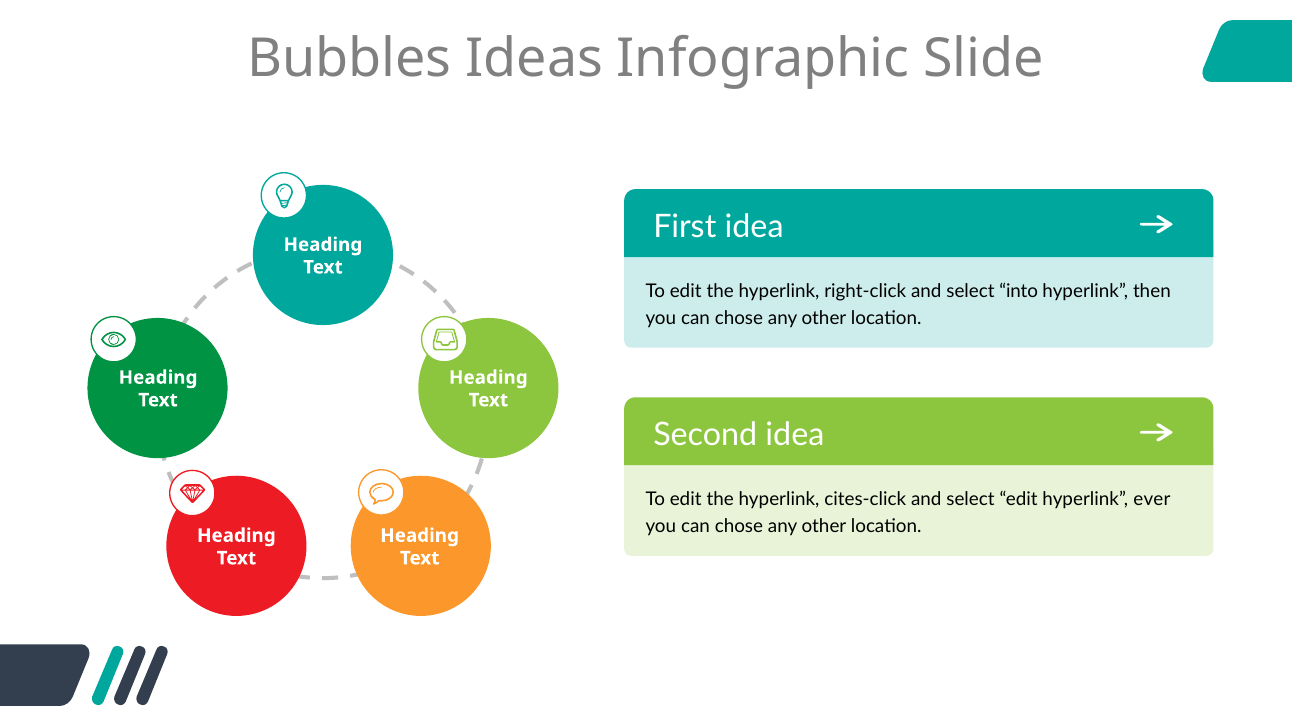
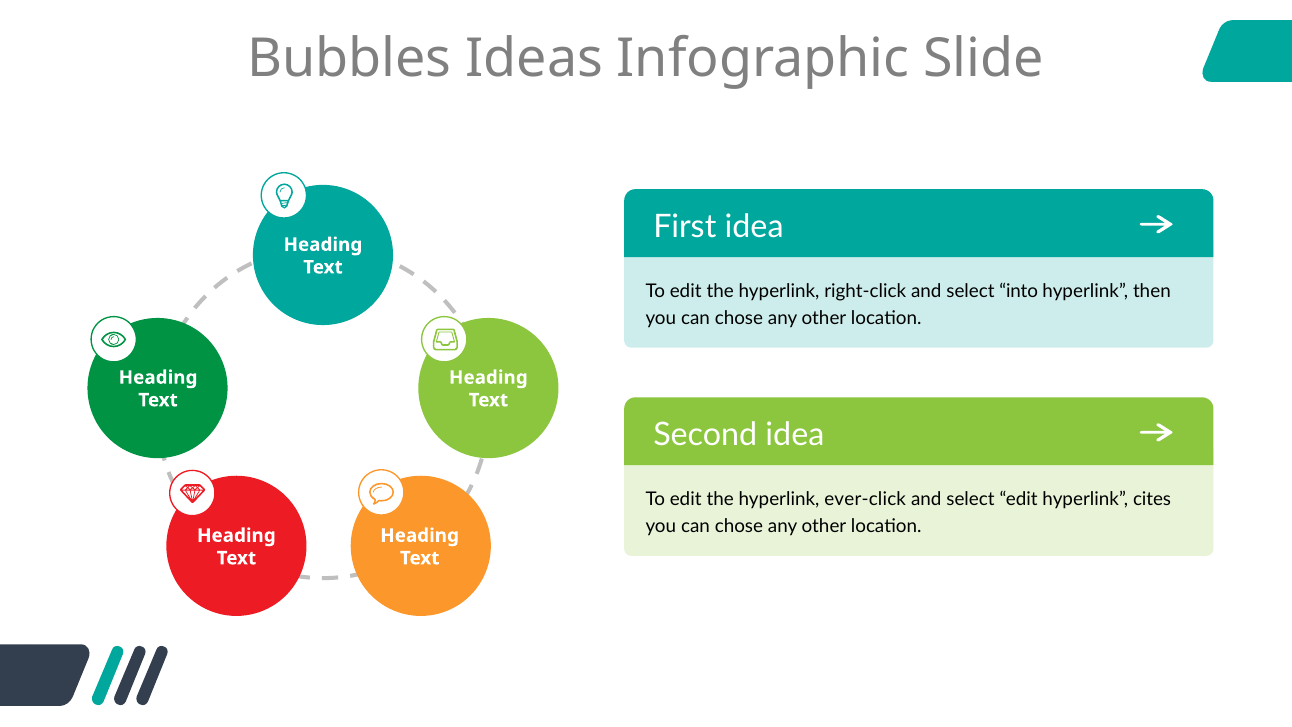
cites-click: cites-click -> ever-click (865, 499)
ever: ever -> cites (1152, 499)
